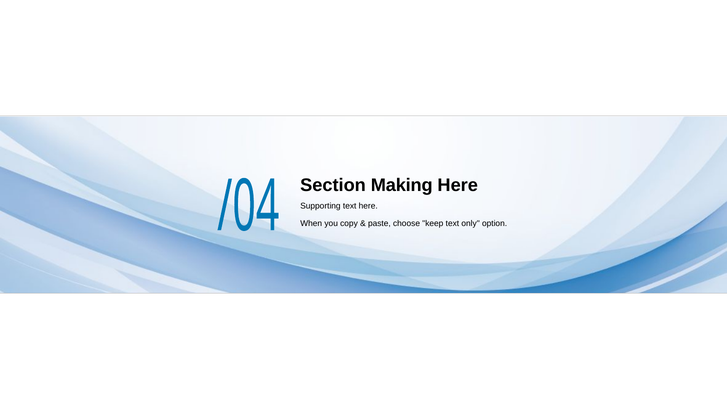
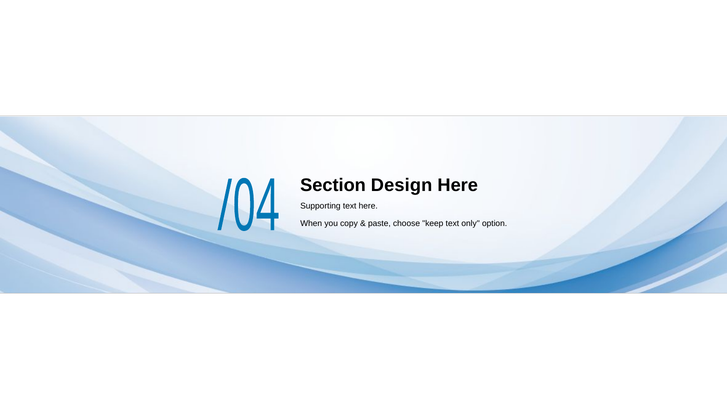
Making: Making -> Design (402, 185)
